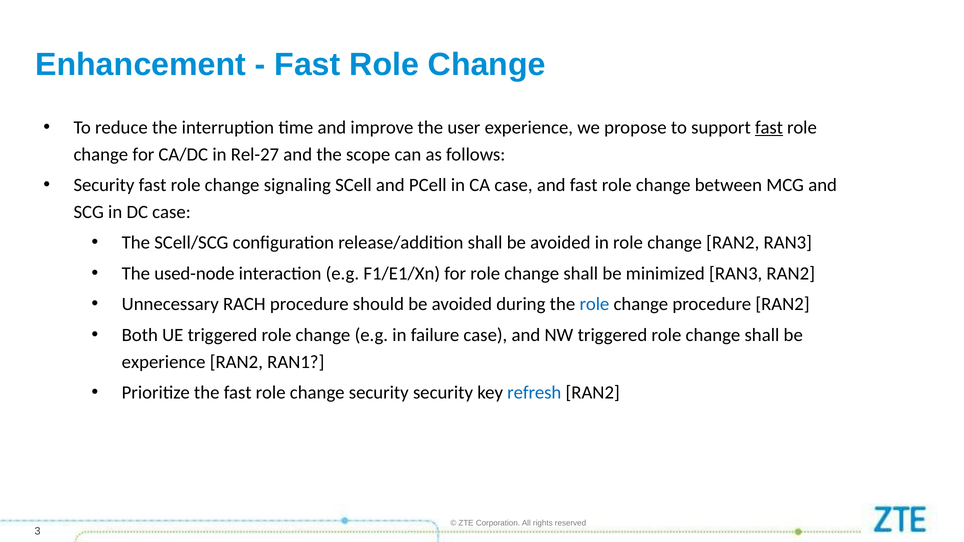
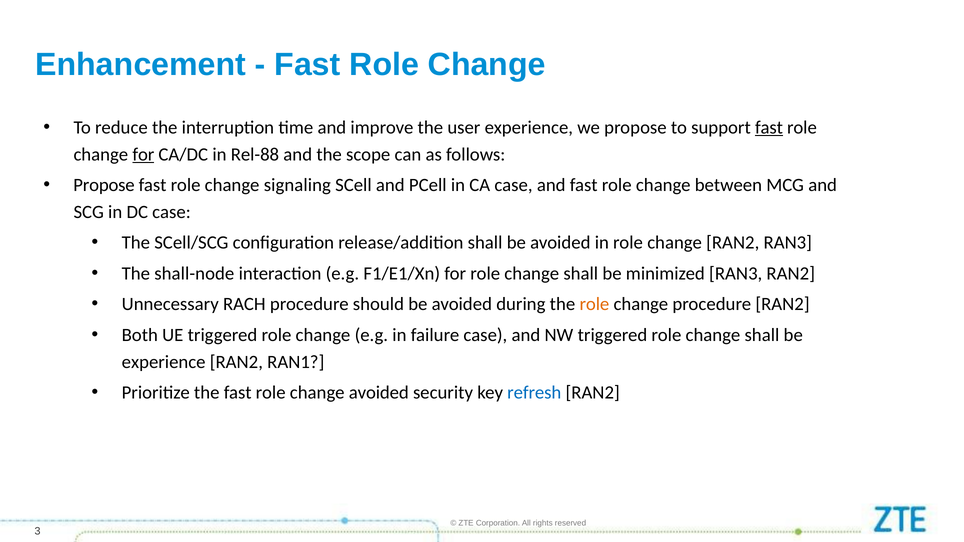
for underline: none -> present (143, 154)
Rel-27: Rel-27 -> Rel-88 (255, 154)
Security: Security -> Propose (104, 185)
used-node: used-node -> shall-node (194, 274)
role colour: blue -> orange (594, 304)
change security: security -> avoided (379, 393)
